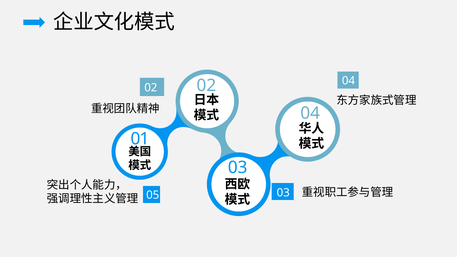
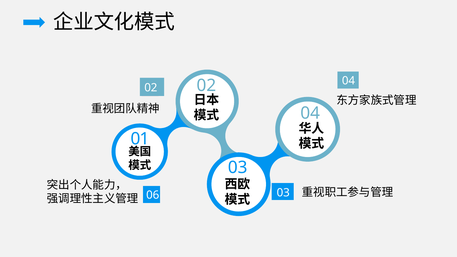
05: 05 -> 06 (153, 195)
